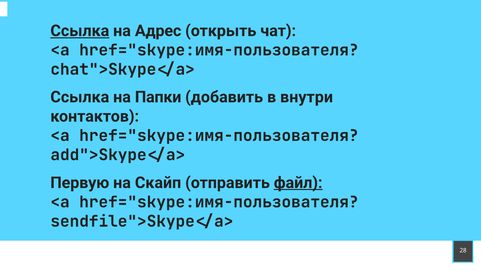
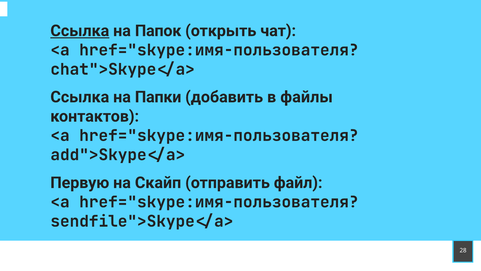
Адрес: Адрес -> Папок (158, 31)
внутри: внутри -> файлы (307, 97)
файл underline: present -> none (298, 182)
